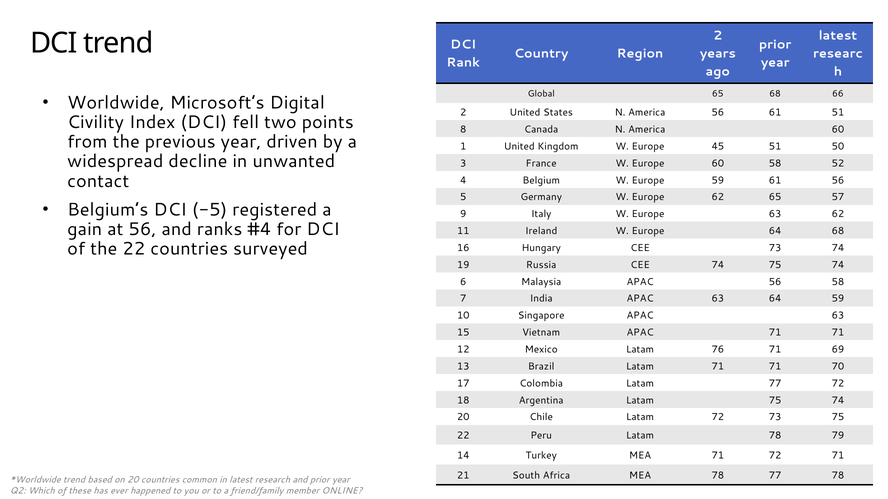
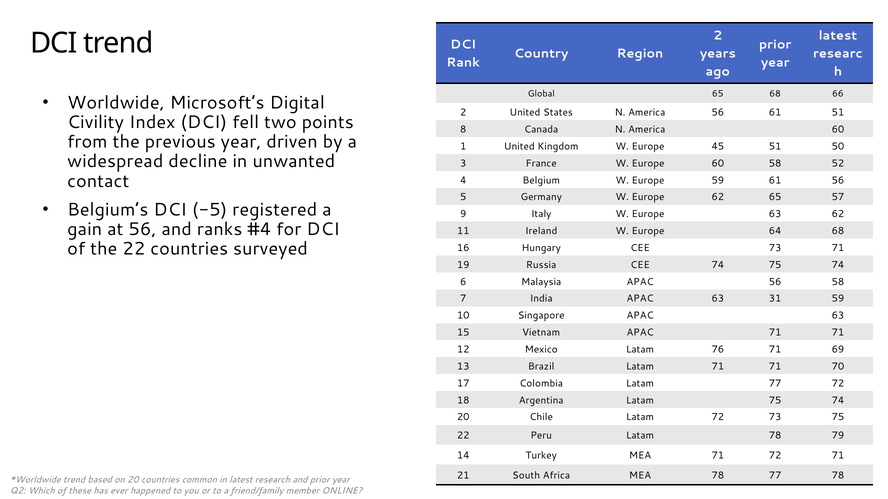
73 74: 74 -> 71 (838, 248)
63 64: 64 -> 31 (775, 299)
